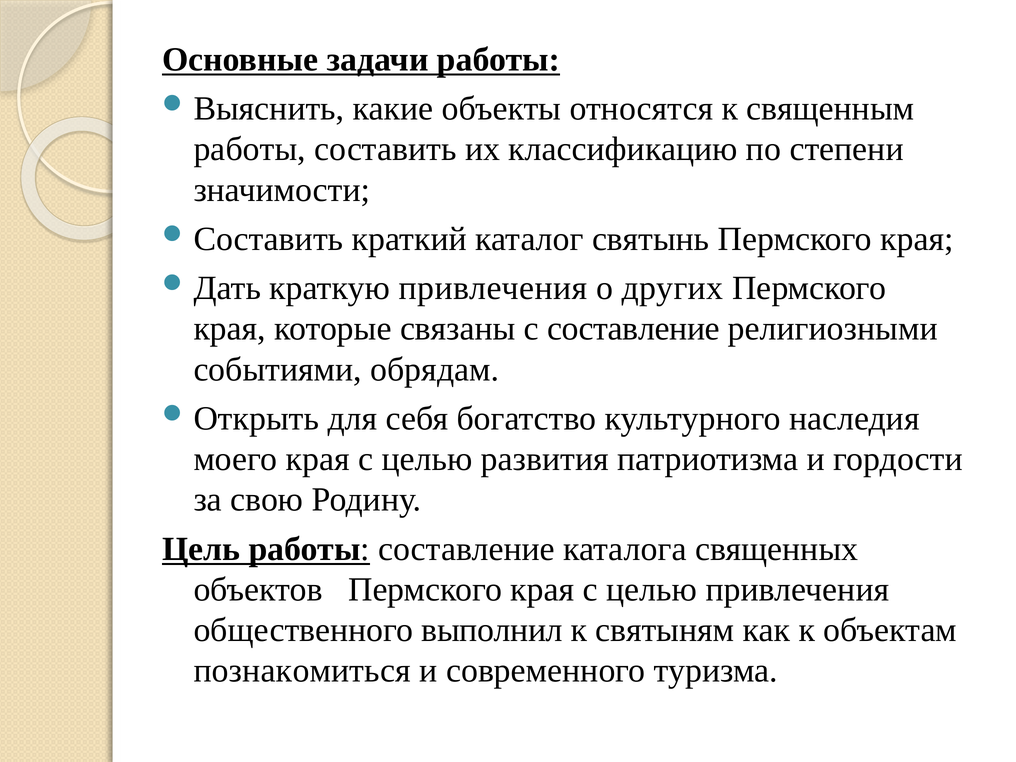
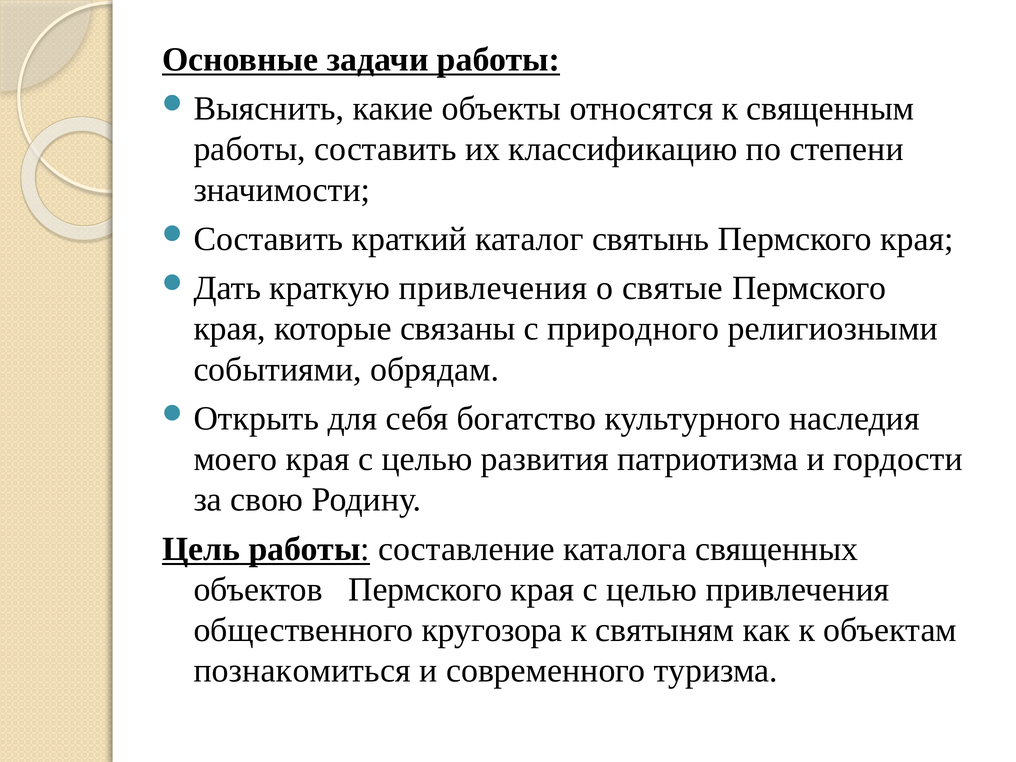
других: других -> святые (672, 288)
с составление: составление -> природного (633, 329)
выполнил: выполнил -> кругозора (492, 630)
